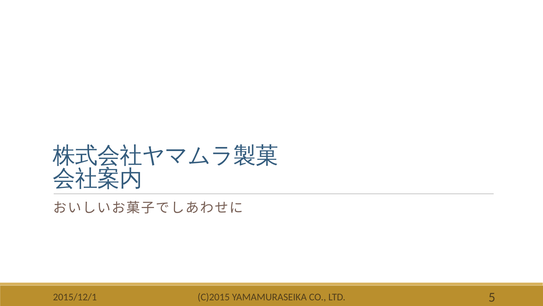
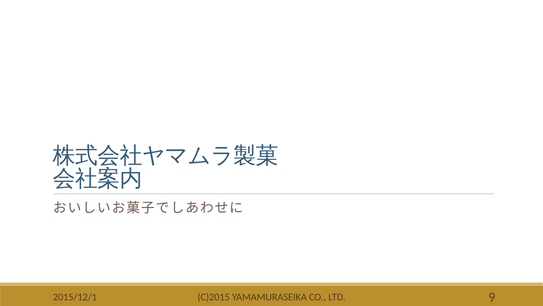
5: 5 -> 9 (492, 297)
